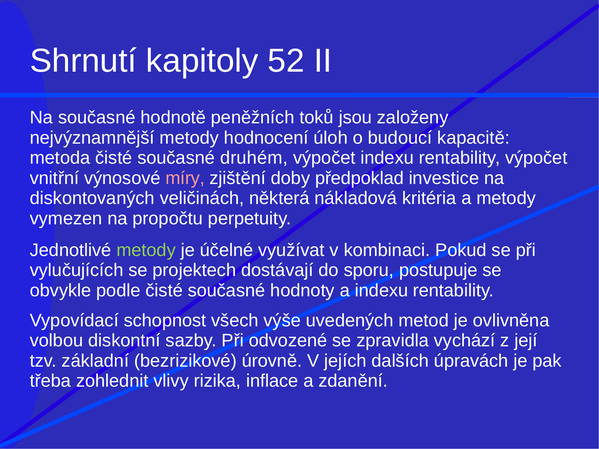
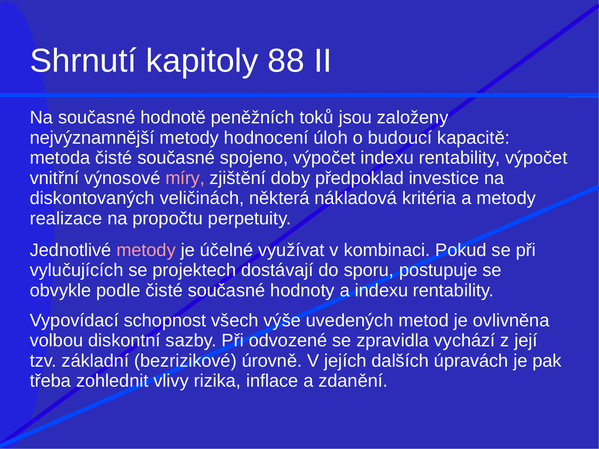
52: 52 -> 88 (286, 61)
druhém: druhém -> spojeno (254, 158)
vymezen: vymezen -> realizace (66, 219)
metody colour: light green -> pink (146, 250)
